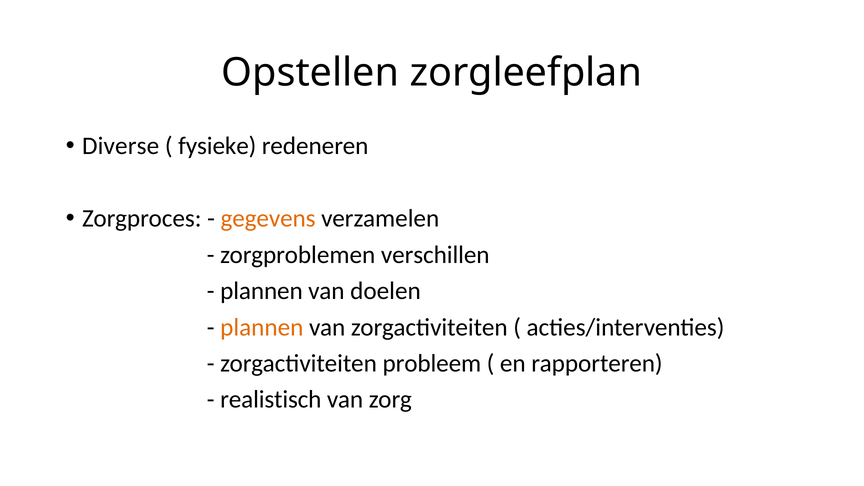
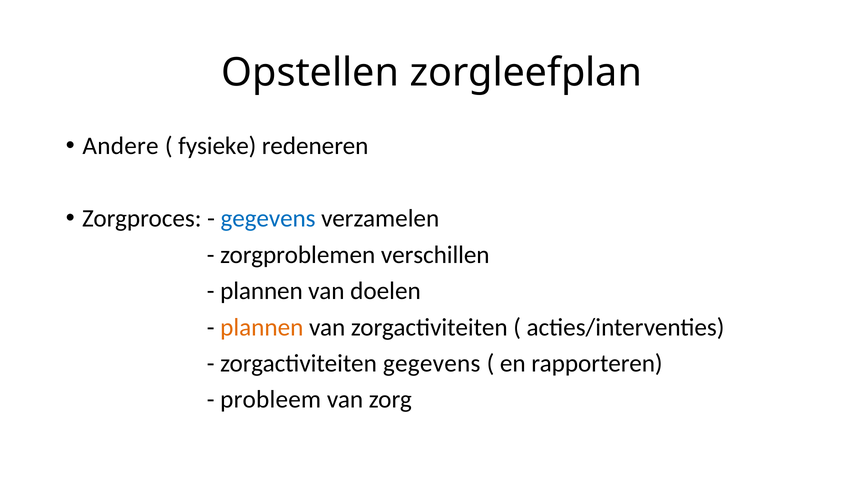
Diverse: Diverse -> Andere (121, 146)
gegevens colour: orange -> blue (268, 219)
zorgactiviteiten probleem: probleem -> gegevens (432, 363)
realistisch: realistisch -> probleem (271, 400)
